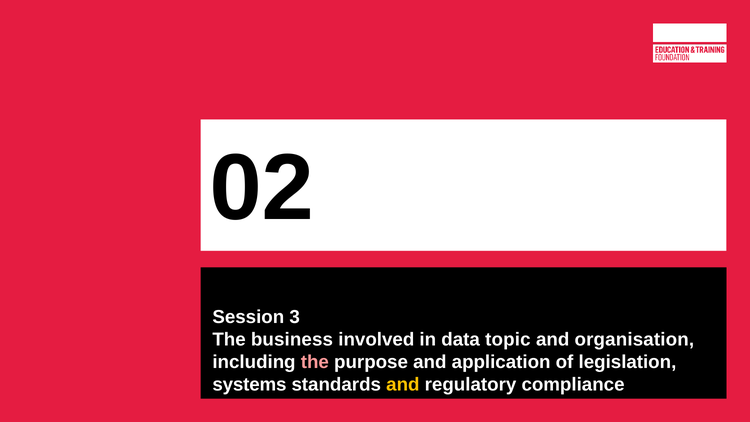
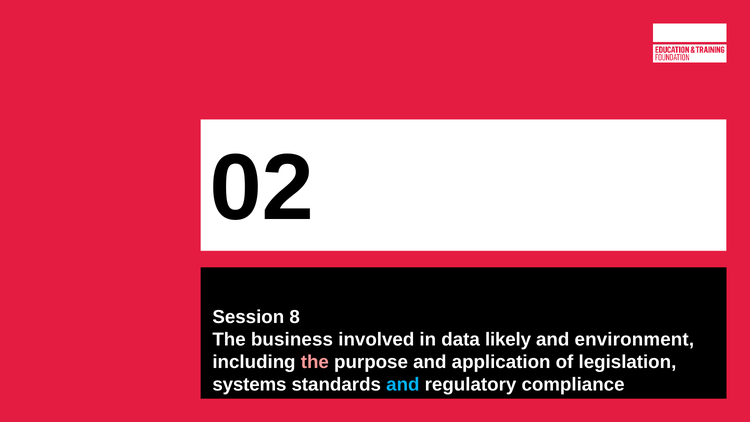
3: 3 -> 8 (295, 317)
topic: topic -> likely (508, 340)
organisation: organisation -> environment (634, 340)
and colour: yellow -> light blue (403, 385)
